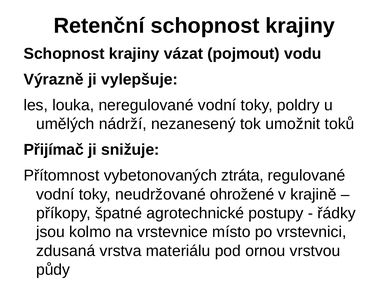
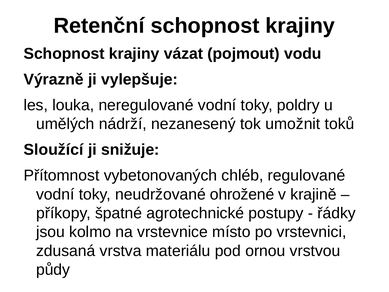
Přijímač: Přijímač -> Sloužící (54, 150)
ztráta: ztráta -> chléb (242, 175)
